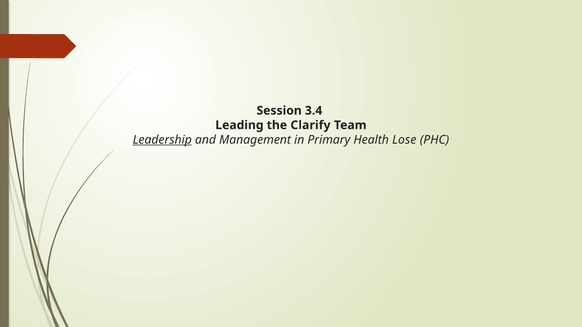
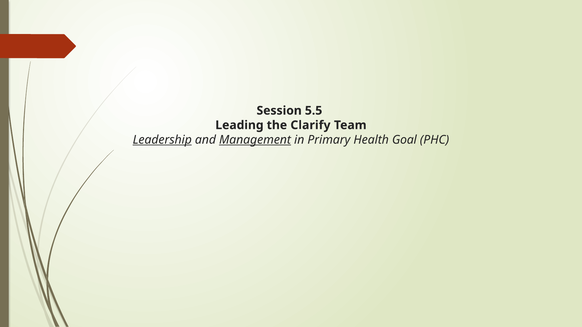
3.4: 3.4 -> 5.5 (314, 111)
Management underline: none -> present (255, 140)
Lose: Lose -> Goal (404, 140)
